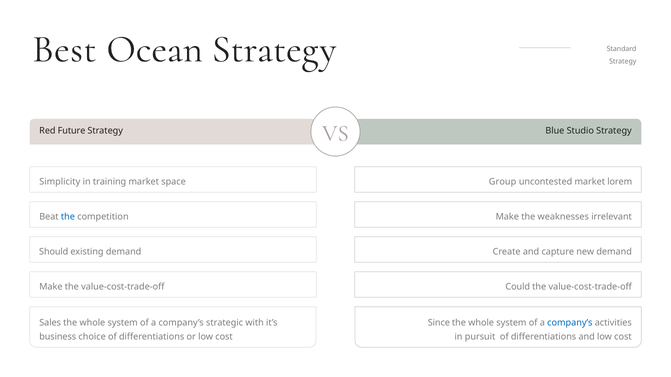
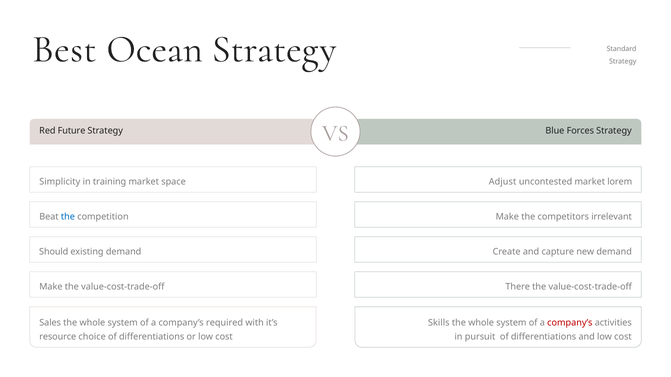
Studio: Studio -> Forces (580, 131)
Group: Group -> Adjust (503, 182)
weaknesses: weaknesses -> competitors (563, 217)
Could: Could -> There (518, 287)
strategic: strategic -> required (225, 323)
Since: Since -> Skills (439, 323)
company’s colour: blue -> red (570, 323)
business: business -> resource (58, 337)
